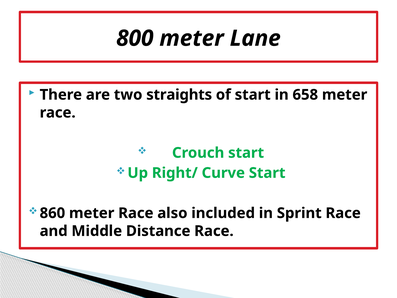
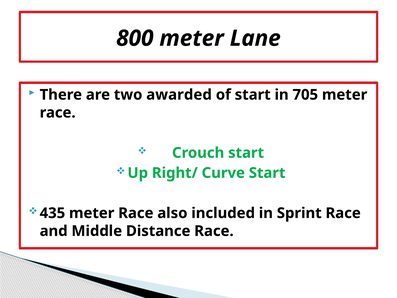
straights: straights -> awarded (179, 95)
658: 658 -> 705 (305, 95)
860: 860 -> 435 (52, 213)
